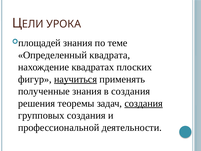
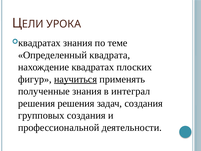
площадей: площадей -> квадратах (39, 43)
в создания: создания -> интеграл (131, 91)
решения теоремы: теоремы -> решения (76, 103)
создания underline: present -> none (144, 103)
